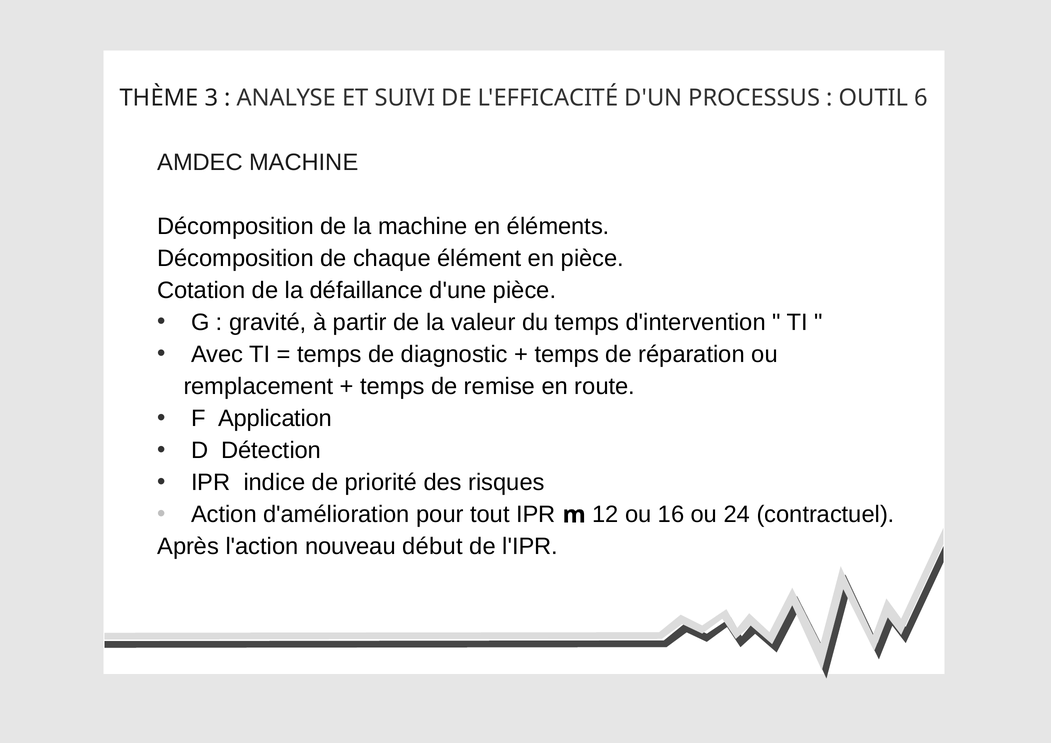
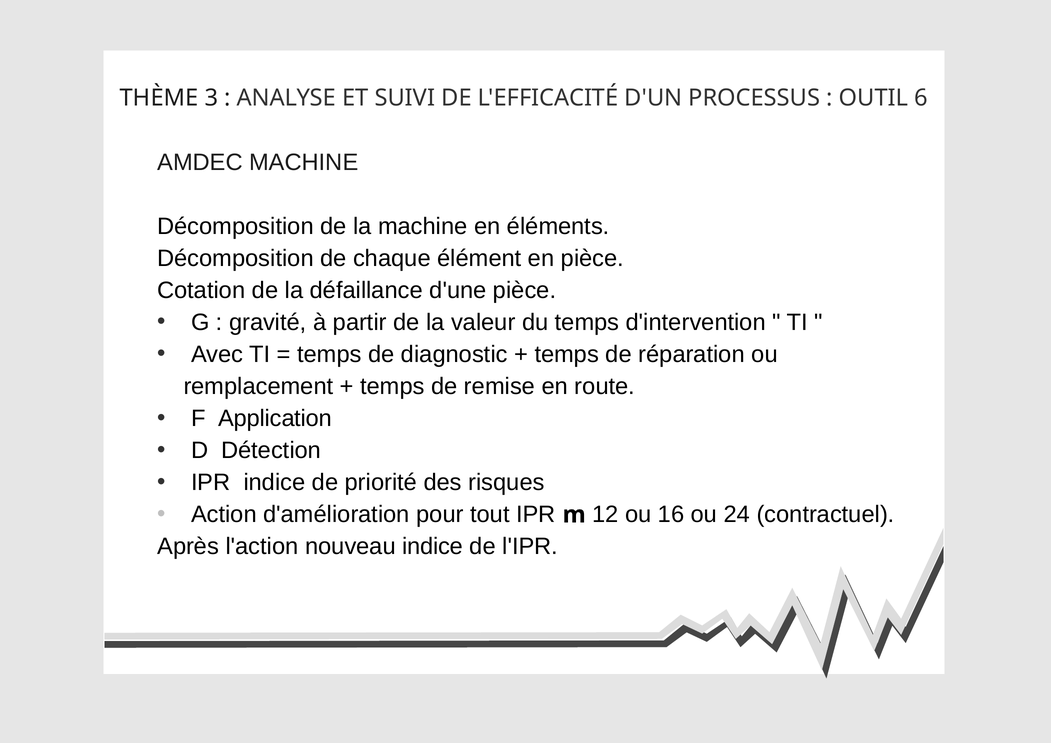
nouveau début: début -> indice (433, 547)
